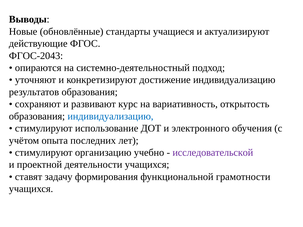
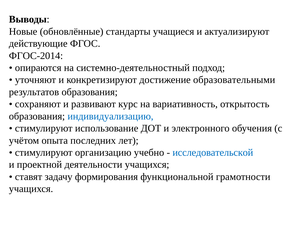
ФГОС-2043: ФГОС-2043 -> ФГОС-2014 (36, 56)
достижение индивидуализацию: индивидуализацию -> образовательными (234, 80)
исследовательской colour: purple -> blue (213, 153)
